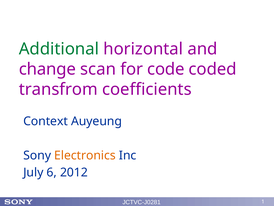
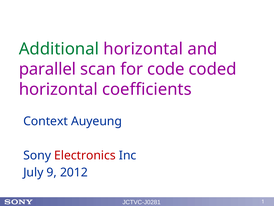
change: change -> parallel (47, 69)
transfrom: transfrom -> horizontal (58, 89)
Electronics colour: orange -> red (85, 155)
6: 6 -> 9 (52, 172)
